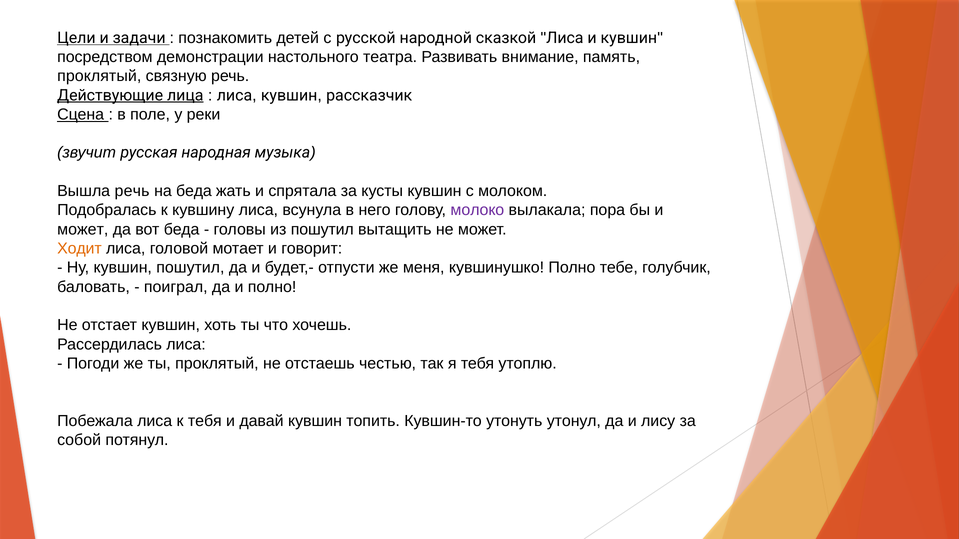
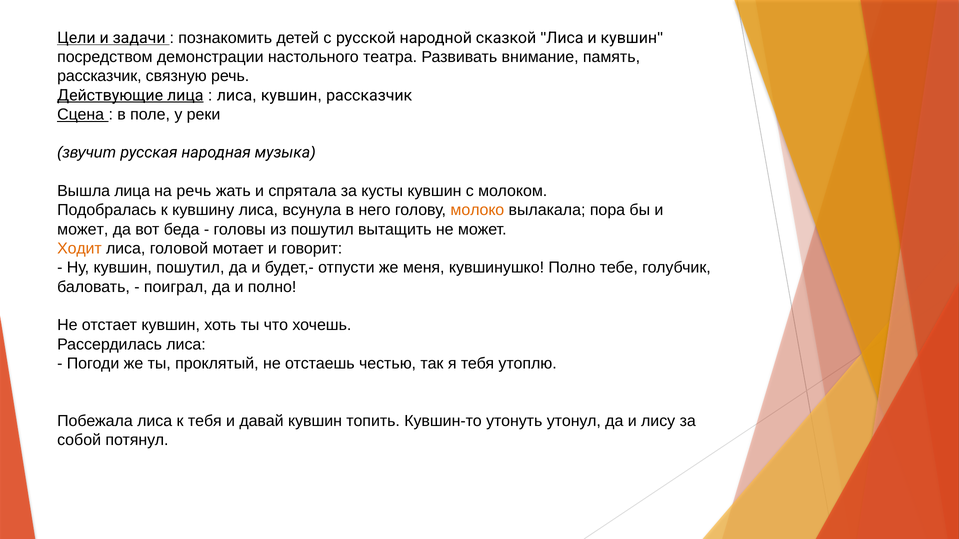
проклятый: проклятый -> рассказчик (99, 76)
Вышла речь: речь -> лица (132, 191)
на беда: беда -> речь (194, 191)
молоко colour: purple -> orange (477, 210)
